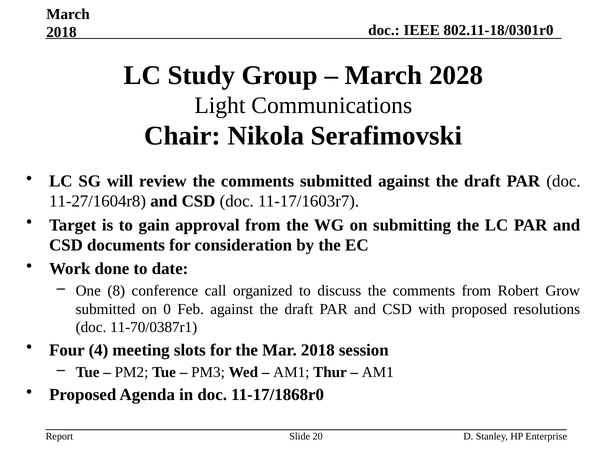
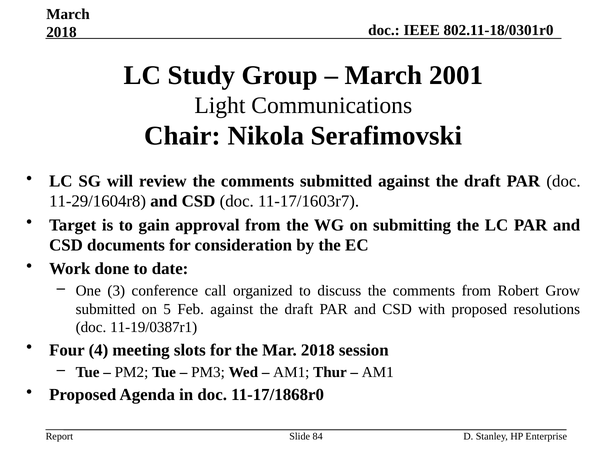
2028: 2028 -> 2001 (456, 75)
11-27/1604r8: 11-27/1604r8 -> 11-29/1604r8 (98, 202)
8: 8 -> 3 (116, 291)
0: 0 -> 5 (167, 309)
11-70/0387r1: 11-70/0387r1 -> 11-19/0387r1 (154, 328)
20: 20 -> 84 (318, 437)
